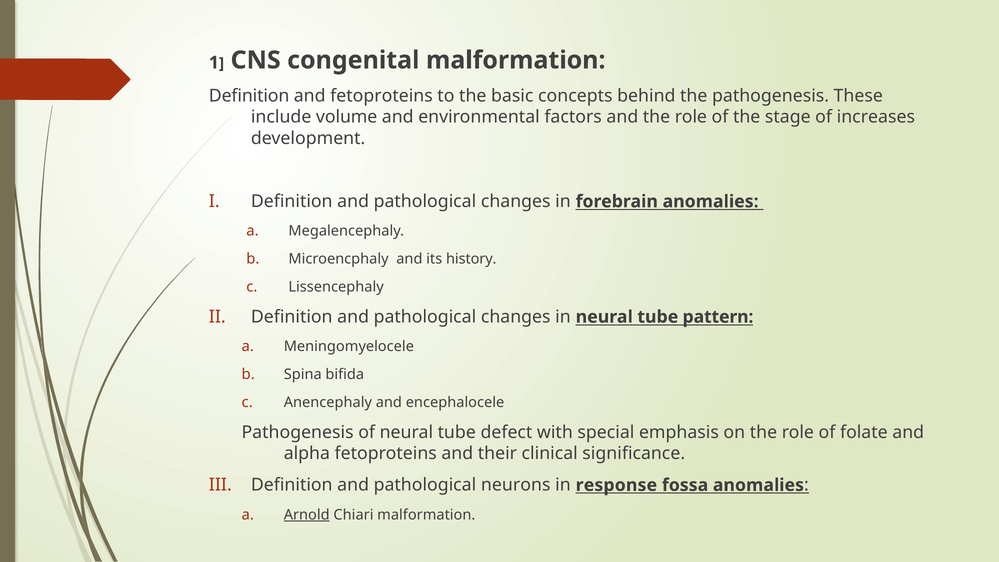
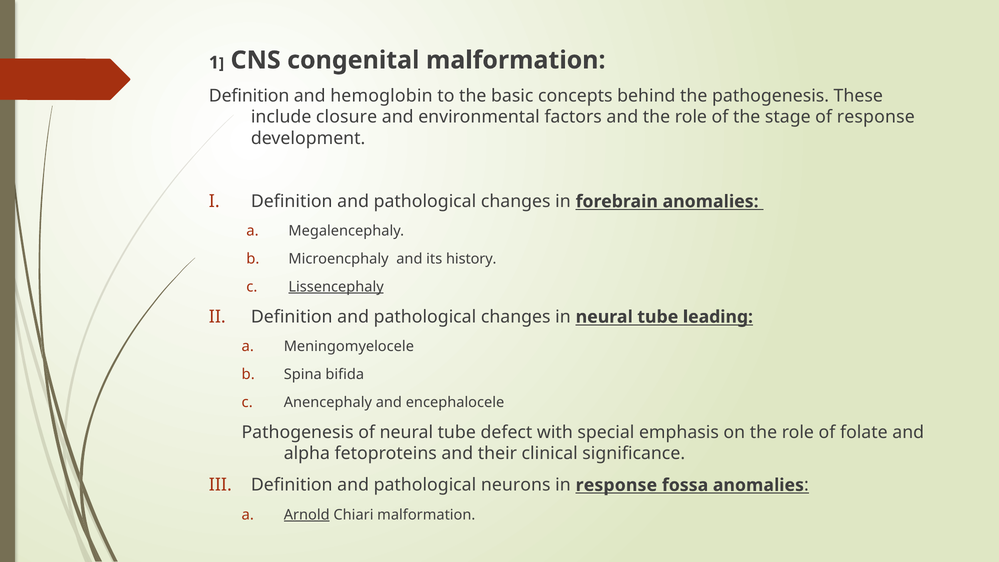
and fetoproteins: fetoproteins -> hemoglobin (381, 96)
volume: volume -> closure (347, 117)
of increases: increases -> response (876, 117)
Lissencephaly underline: none -> present (336, 287)
pattern: pattern -> leading (718, 317)
